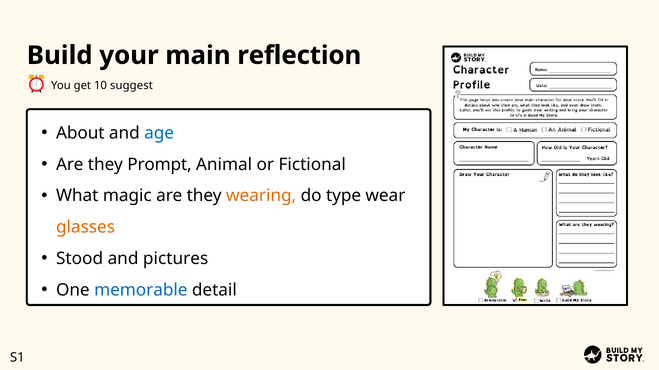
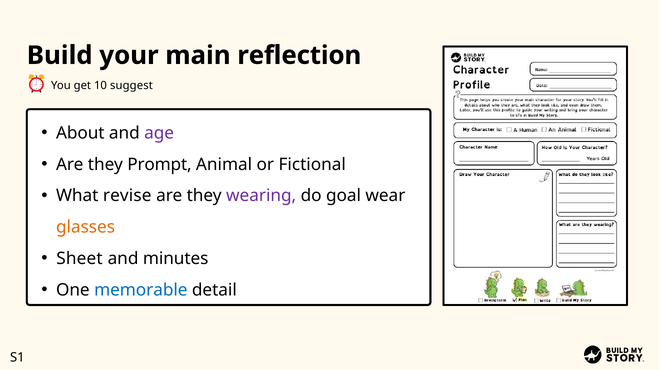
age colour: blue -> purple (159, 133)
magic: magic -> revise (127, 196)
wearing colour: orange -> purple (261, 196)
type: type -> goal (344, 196)
Stood: Stood -> Sheet (79, 259)
pictures: pictures -> minutes (176, 259)
